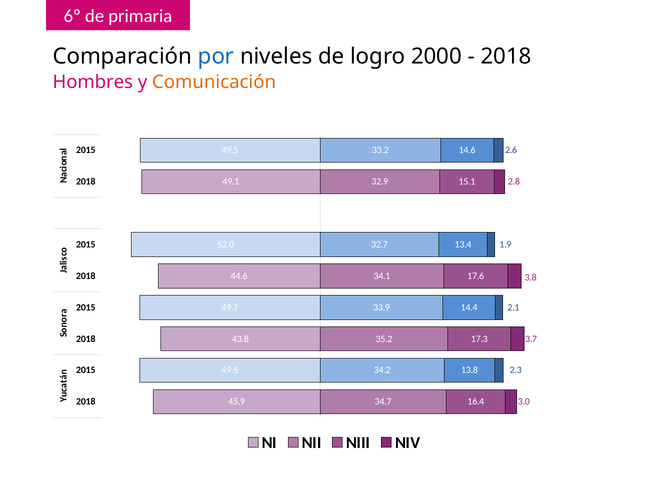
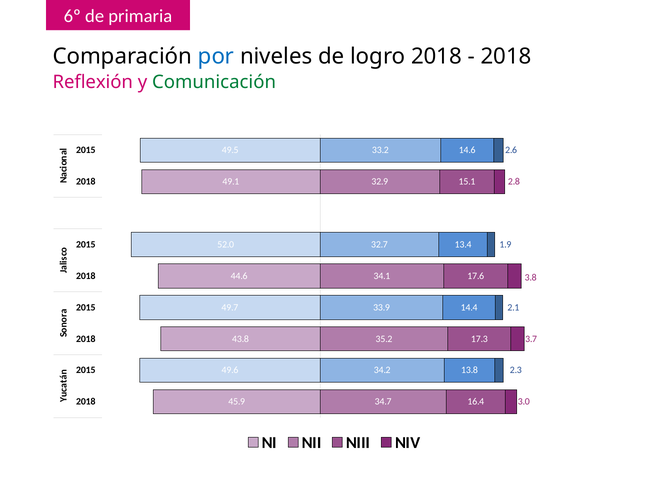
logro 2000: 2000 -> 2018 (437, 57)
Hombres: Hombres -> Reflexión (93, 82)
Comunicación colour: orange -> green (214, 82)
